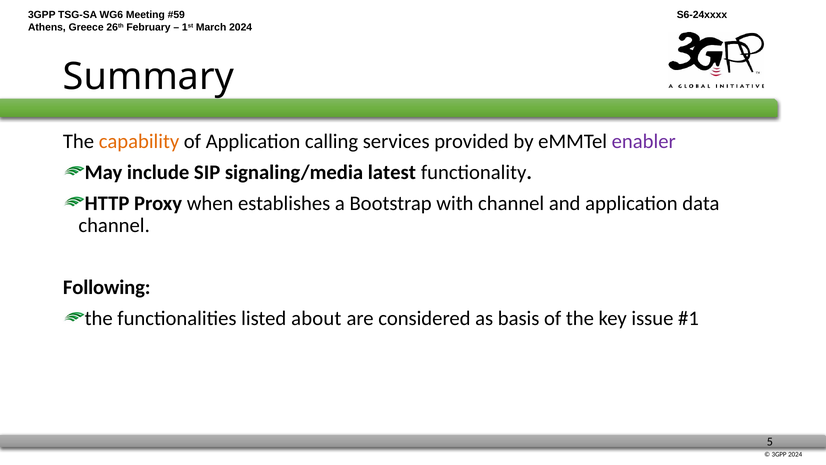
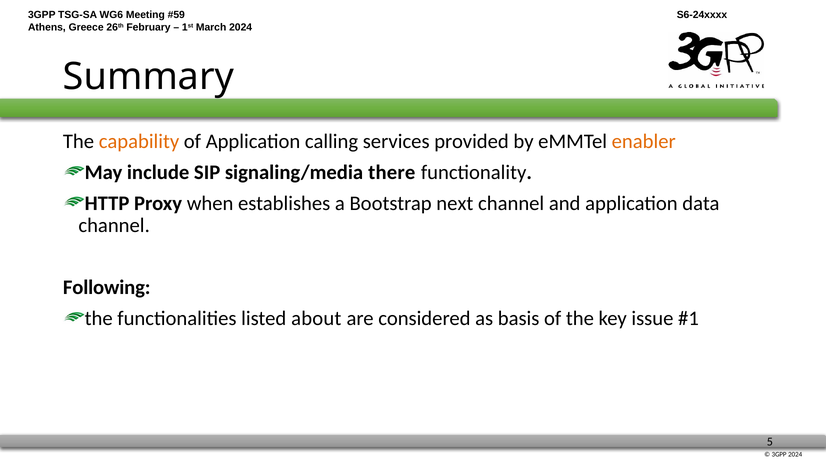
enabler colour: purple -> orange (644, 141)
latest: latest -> there (392, 172)
with: with -> next (455, 203)
